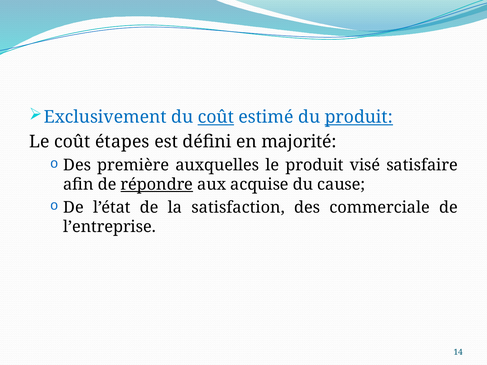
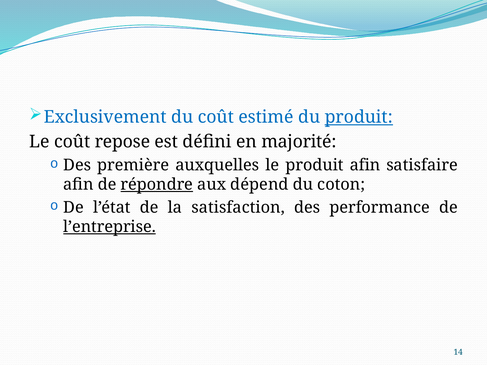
coût underline: present -> none (216, 117)
étapes: étapes -> repose (122, 142)
produit visé: visé -> afin (365, 165)
acquise: acquise -> dépend (259, 185)
cause: cause -> coton (341, 185)
commerciale: commerciale -> performance (380, 207)
l’entreprise underline: none -> present (109, 227)
